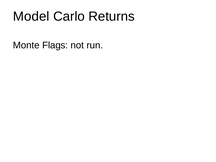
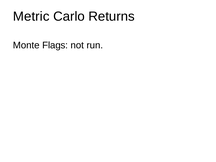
Model: Model -> Metric (31, 16)
